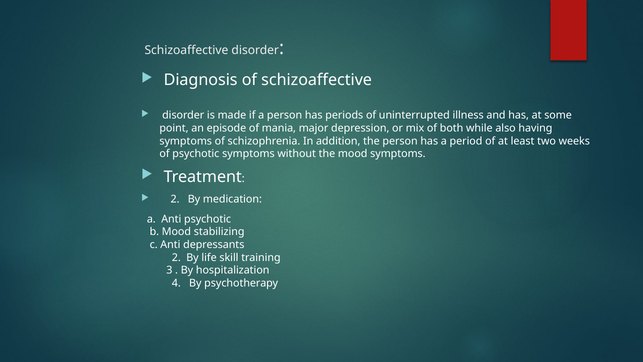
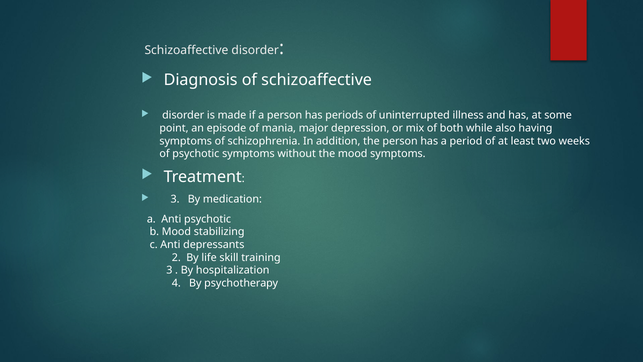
2: 2 -> 3 (175, 199)
